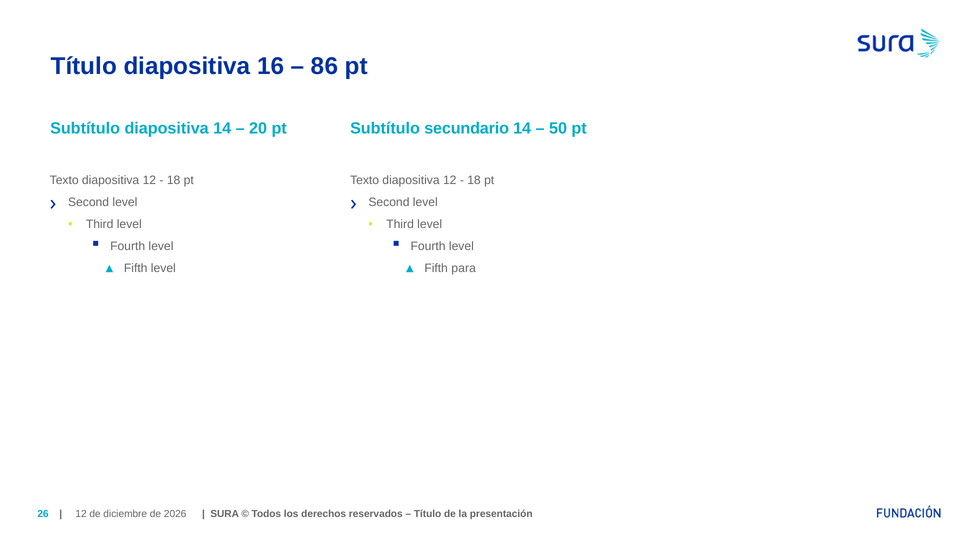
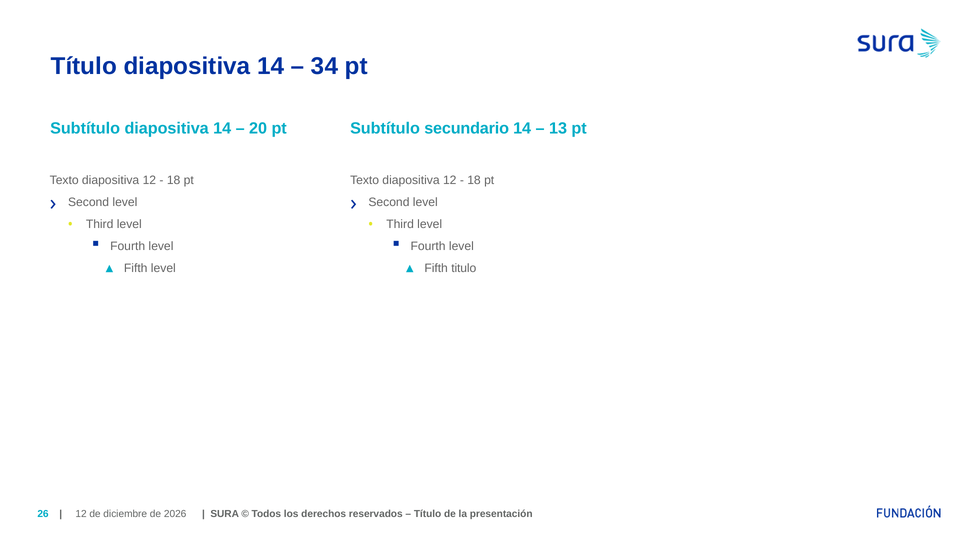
Título diapositiva 16: 16 -> 14 (271, 66)
86: 86 -> 34 (325, 66)
50: 50 -> 13 (558, 128)
para: para -> titulo (464, 268)
